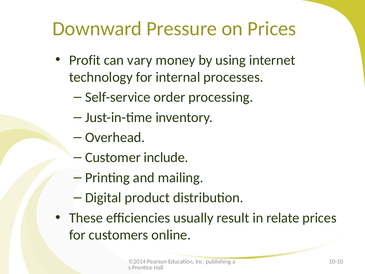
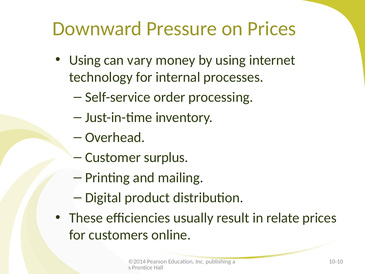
Profit: Profit -> Using (85, 60)
include: include -> surplus (166, 157)
